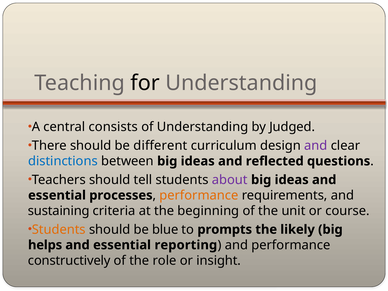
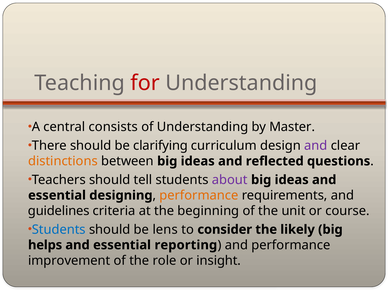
for colour: black -> red (145, 83)
Judged: Judged -> Master (292, 127)
different: different -> clarifying (161, 146)
distinctions colour: blue -> orange (63, 161)
processes: processes -> designing (121, 195)
sustaining: sustaining -> guidelines (59, 211)
Students colour: orange -> blue (59, 229)
blue: blue -> lens (165, 229)
prompts: prompts -> consider (225, 229)
constructively: constructively -> improvement (69, 261)
